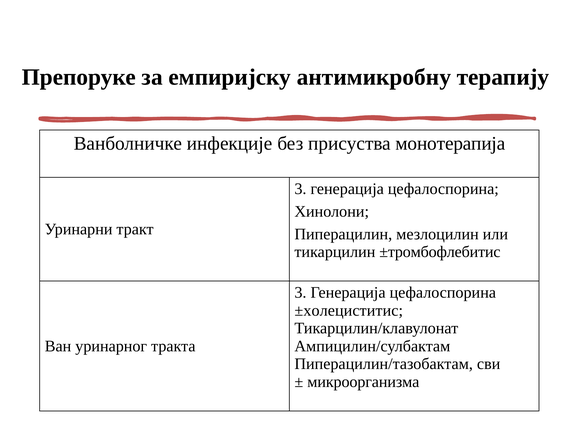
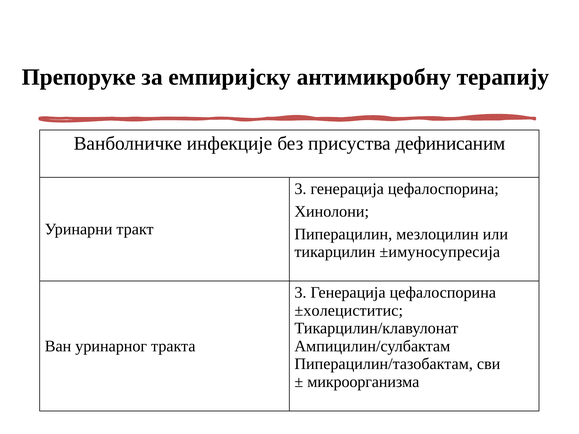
монотерапија: монотерапија -> дефинисаним (451, 143)
±тромбофлебитис: ±тромбофлебитис -> ±имуносупресија (440, 252)
